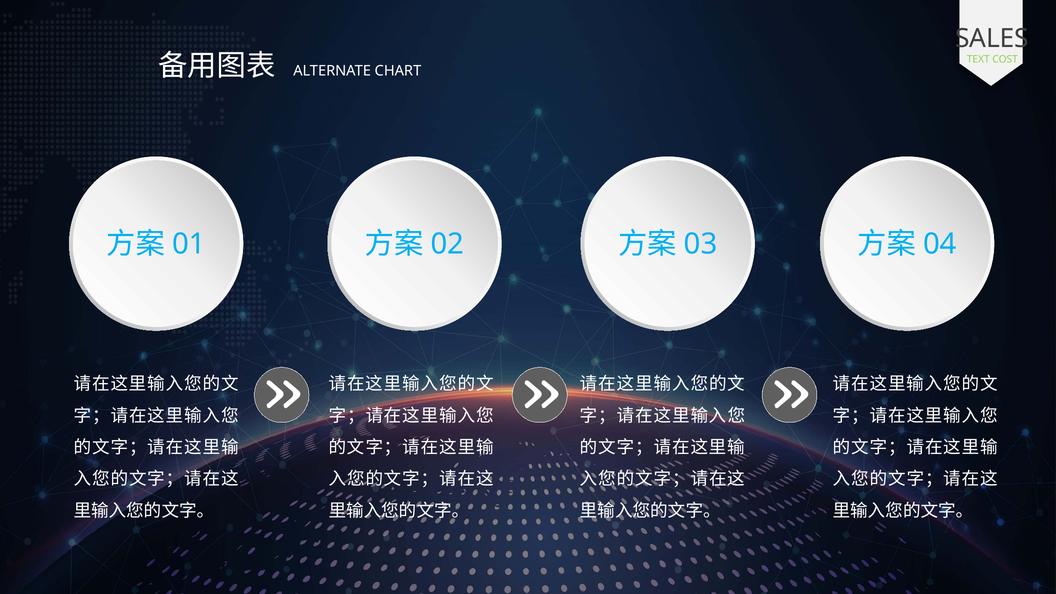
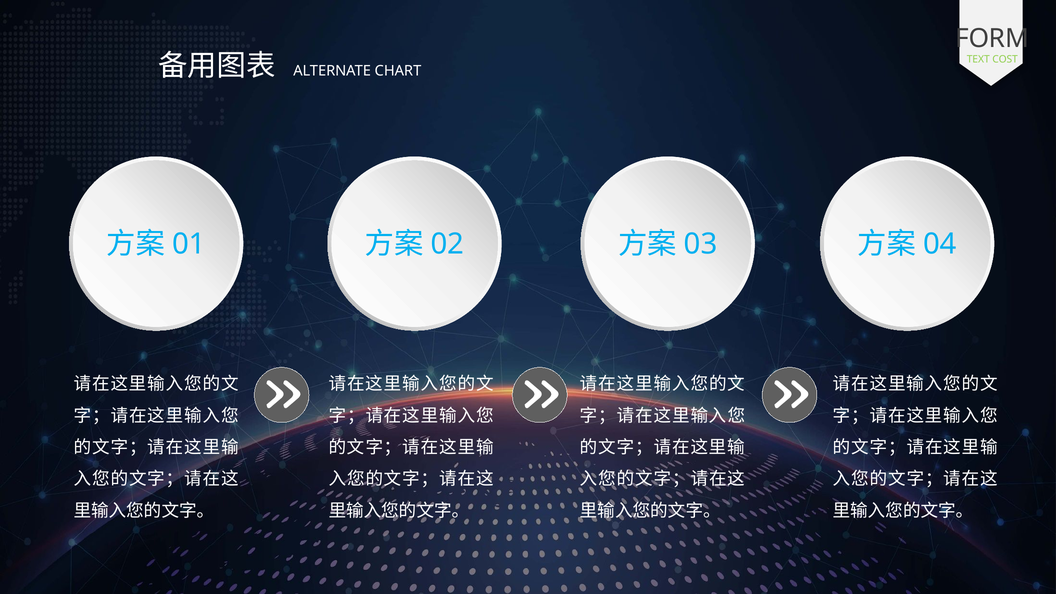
SALES: SALES -> FORM (992, 38)
